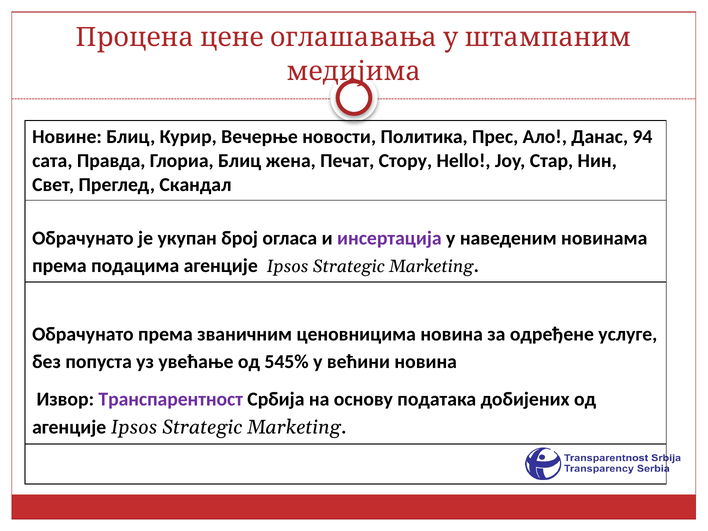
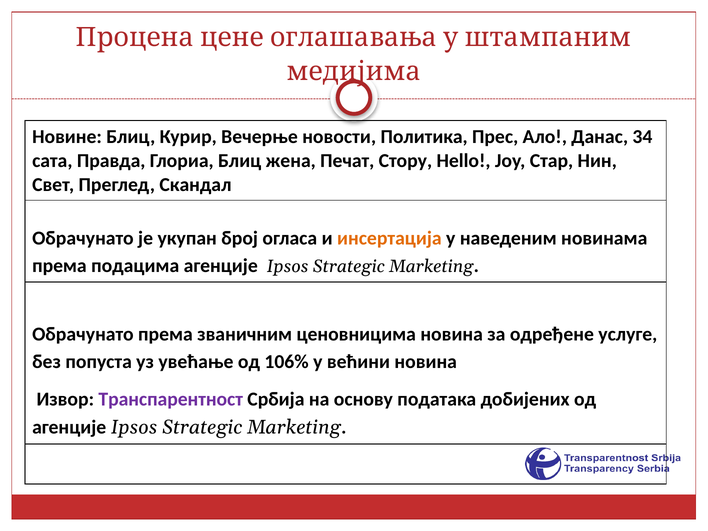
94: 94 -> 34 (642, 137)
инсертација colour: purple -> orange (389, 238)
545%: 545% -> 106% (287, 362)
